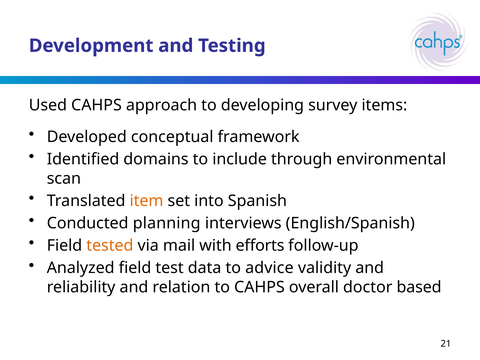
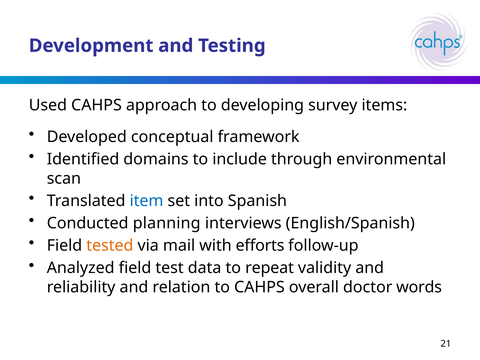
item colour: orange -> blue (147, 201)
advice: advice -> repeat (270, 268)
based: based -> words (419, 287)
